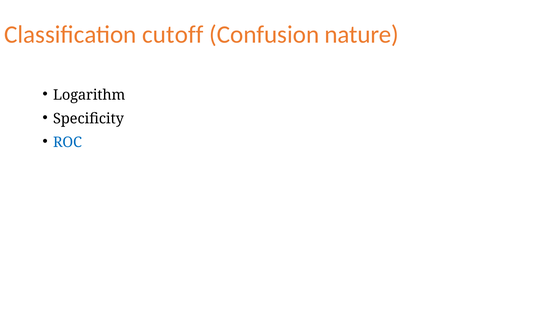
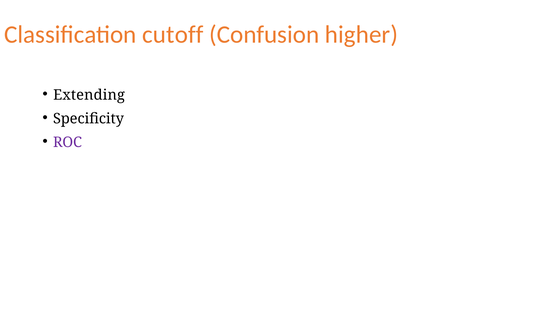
nature: nature -> higher (362, 34)
Logarithm: Logarithm -> Extending (89, 95)
ROC colour: blue -> purple (68, 142)
